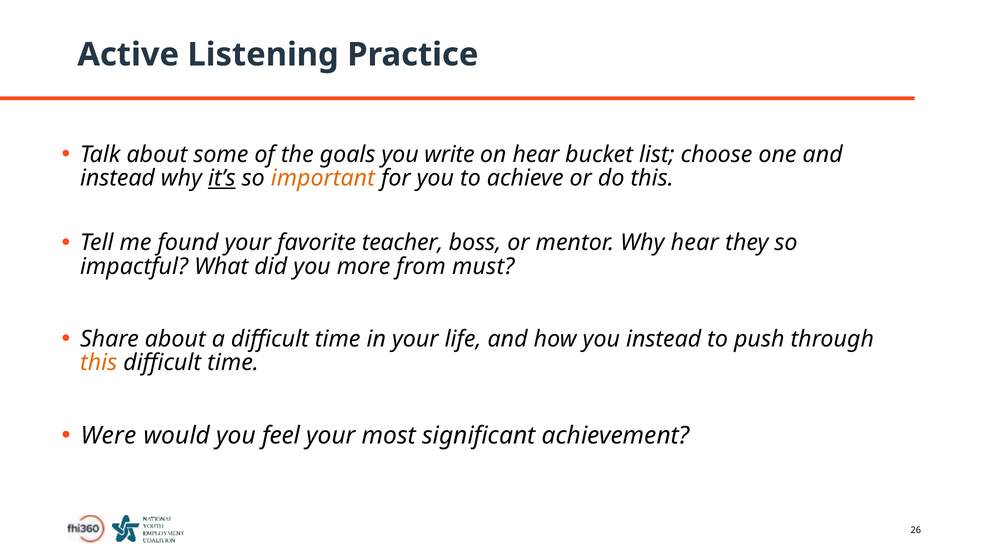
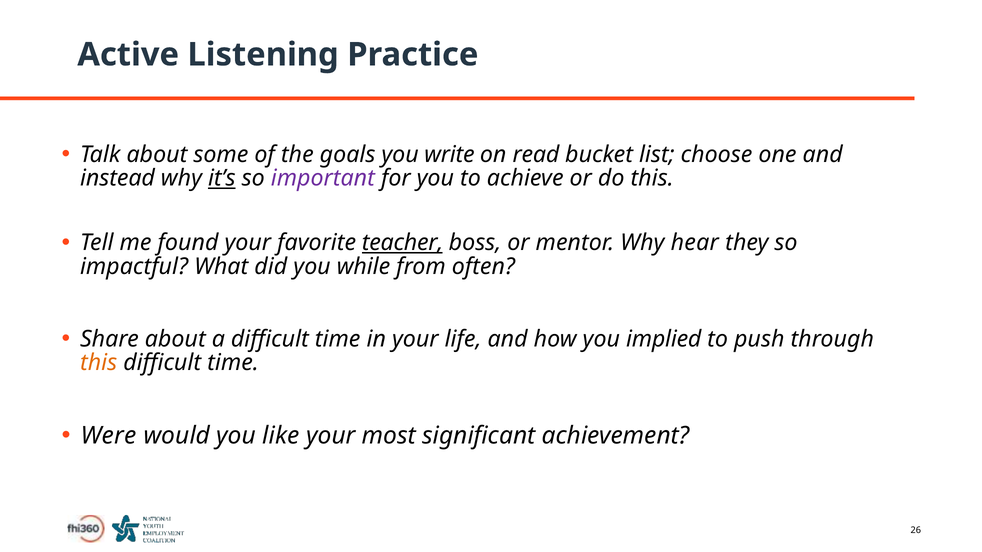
on hear: hear -> read (536, 155)
important colour: orange -> purple (323, 178)
teacher underline: none -> present (403, 243)
more: more -> while (363, 267)
must: must -> often (483, 267)
you instead: instead -> implied (664, 339)
feel: feel -> like (281, 436)
